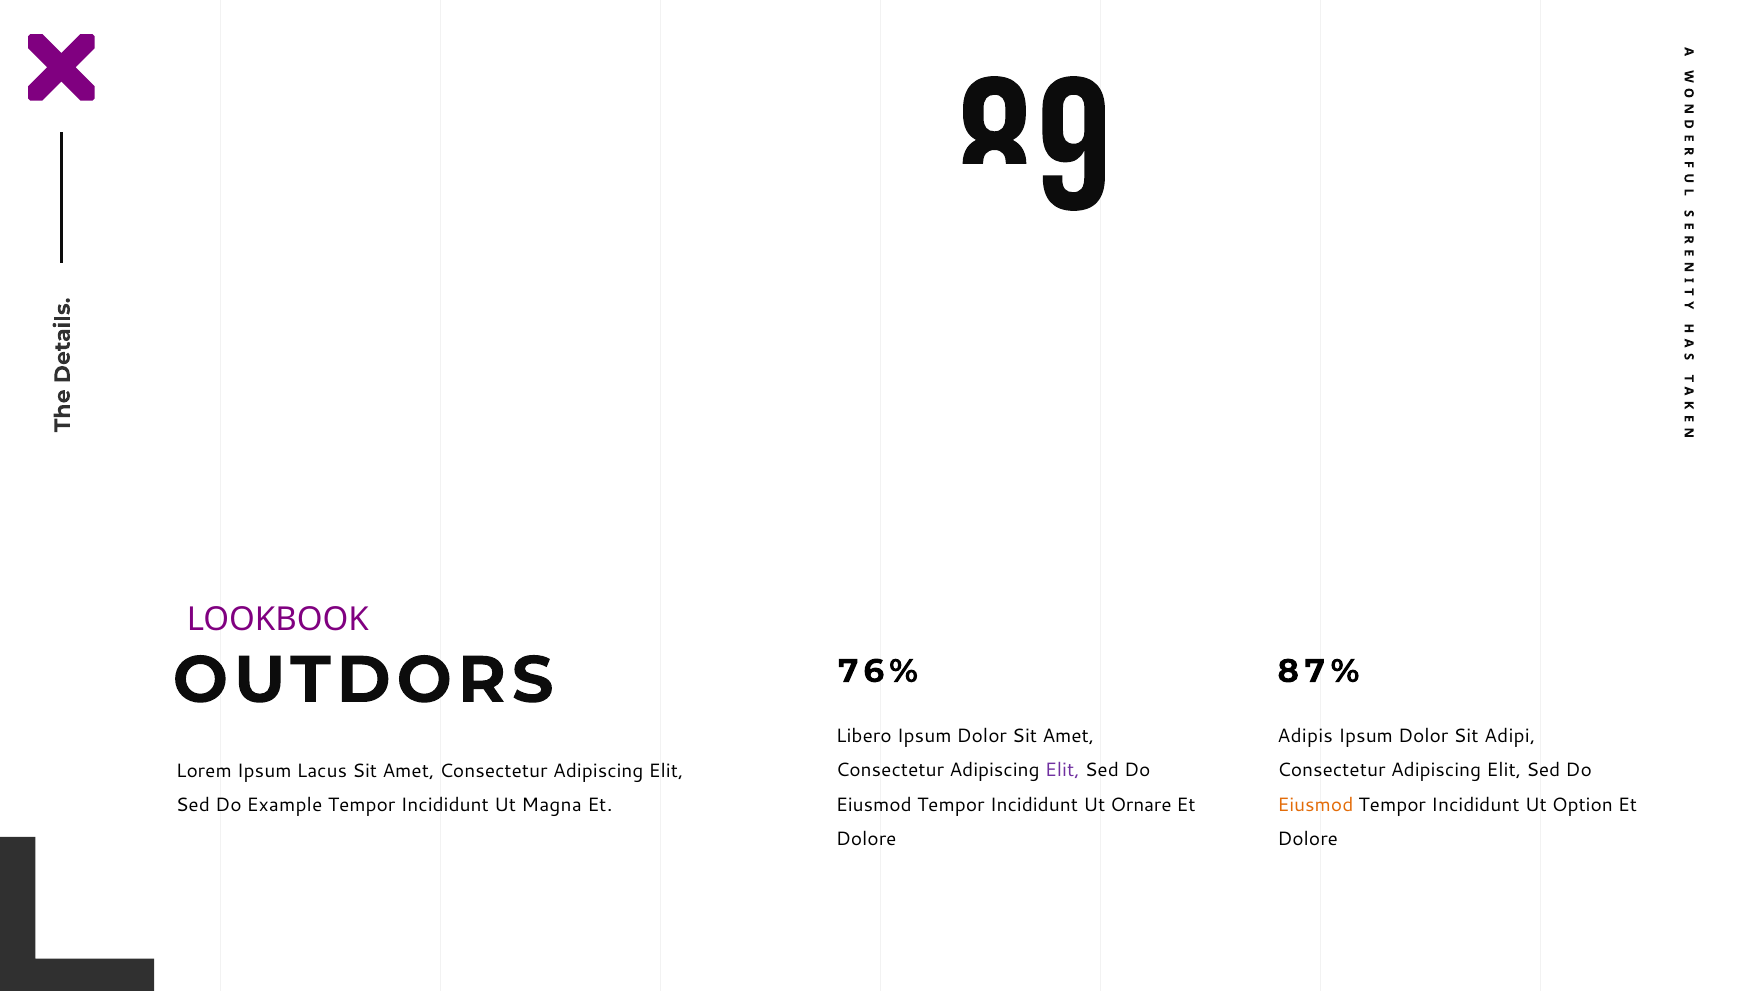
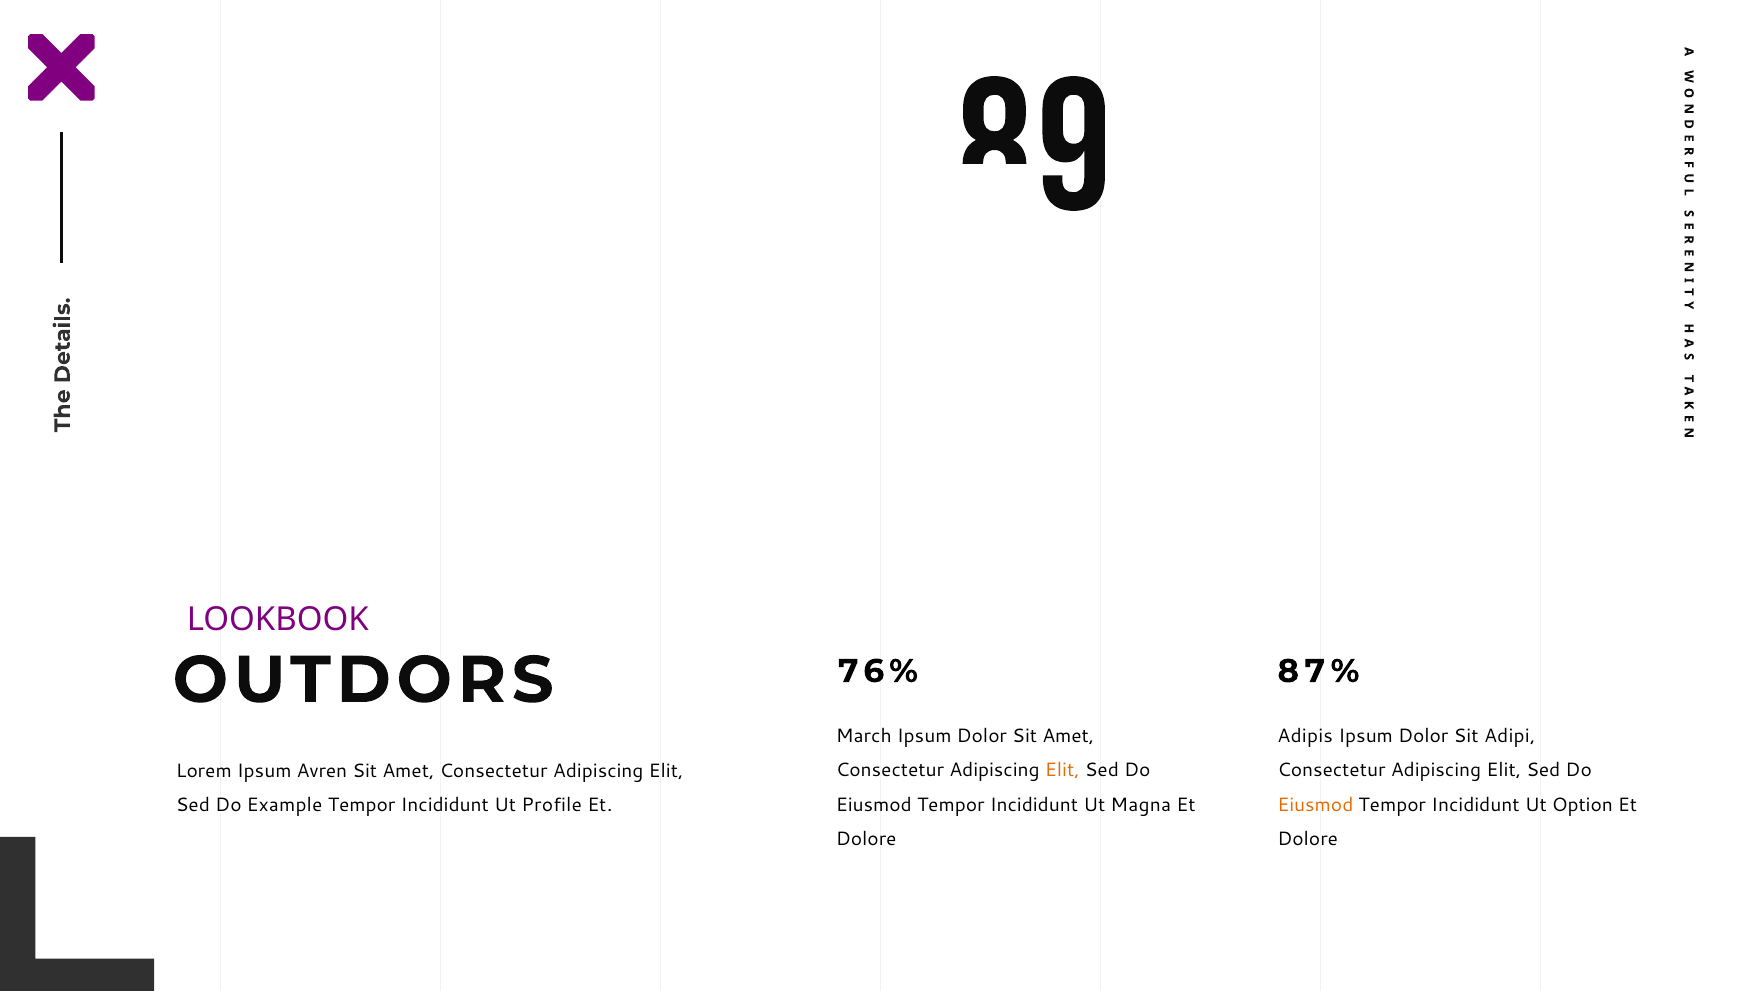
Libero: Libero -> March (864, 735)
Elit colour: purple -> orange (1062, 770)
Lacus: Lacus -> Avren (322, 770)
Ornare: Ornare -> Magna (1141, 805)
Magna: Magna -> Profile (552, 805)
